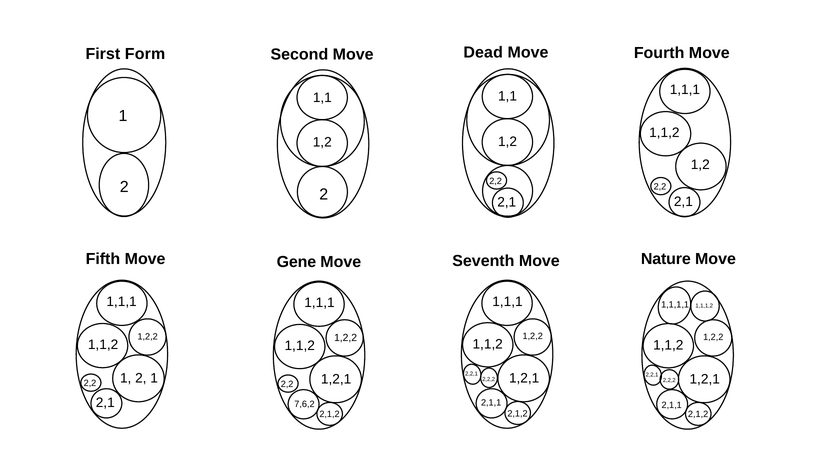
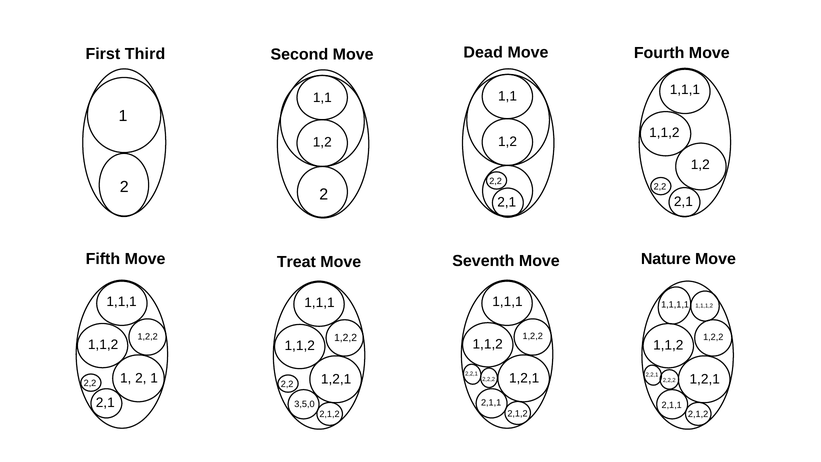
Form: Form -> Third (145, 54)
Gene: Gene -> Treat (296, 262)
7,6,2: 7,6,2 -> 3,5,0 (304, 404)
